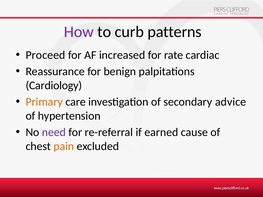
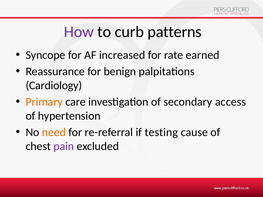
Proceed: Proceed -> Syncope (46, 55)
cardiac: cardiac -> earned (203, 55)
advice: advice -> access (231, 102)
need colour: purple -> orange (54, 132)
earned: earned -> testing (161, 132)
pain colour: orange -> purple (64, 146)
